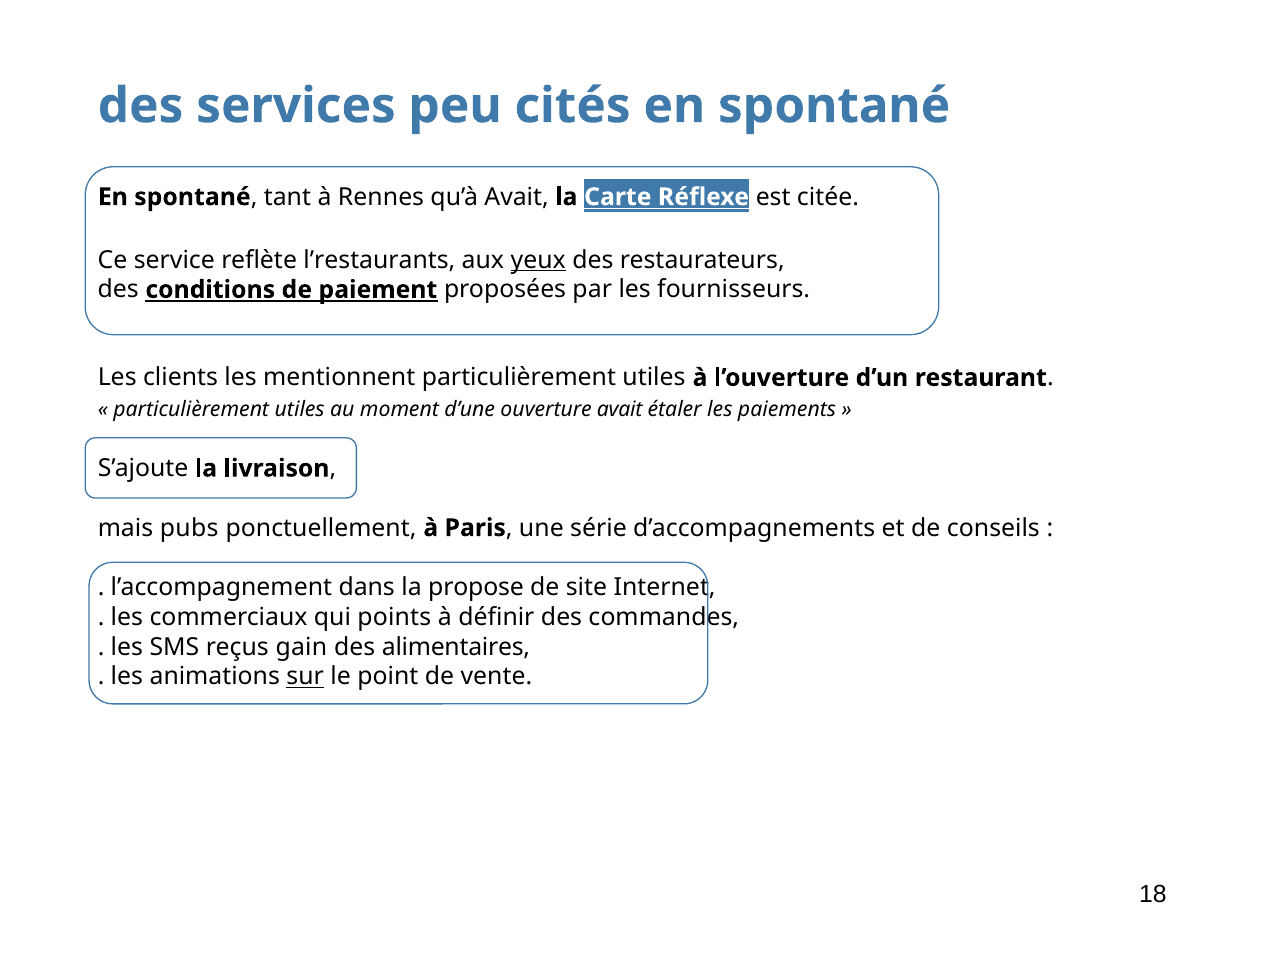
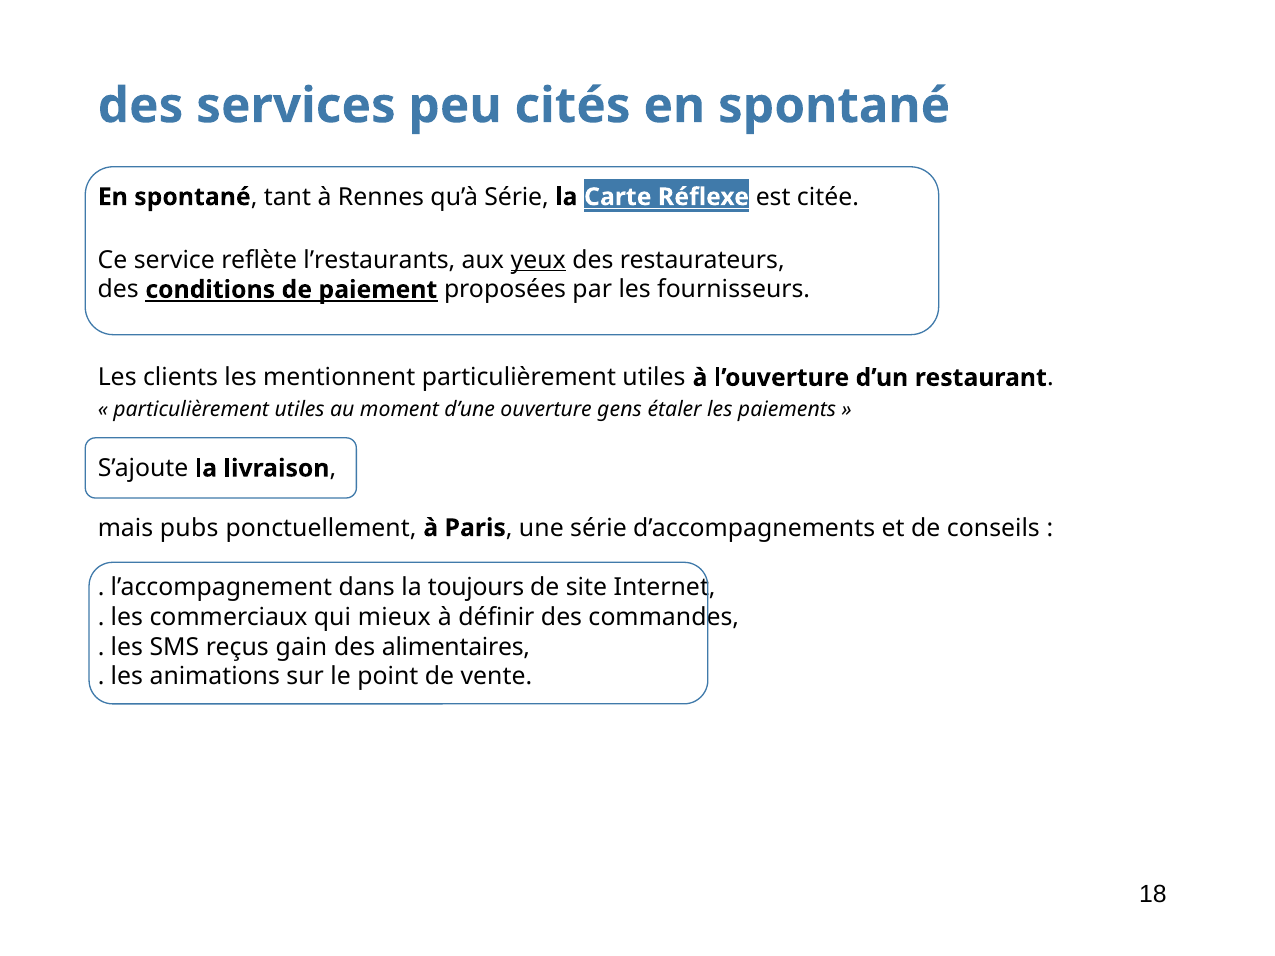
qu’à Avait: Avait -> Série (517, 197)
ouverture avait: avait -> gens (620, 410)
propose: propose -> toujours (476, 588)
points: points -> mieux (394, 617)
sur underline: present -> none (305, 677)
